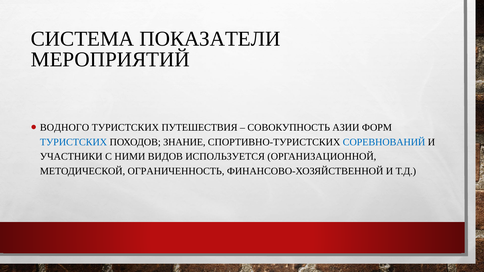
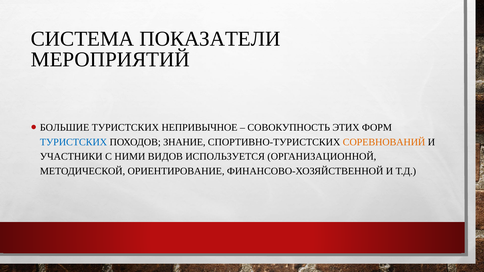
ВОДНОГО: ВОДНОГО -> БОЛЬШИЕ (65, 128)
ПУТЕШЕСТВИЯ: ПУТЕШЕСТВИЯ -> НЕПРИВЫЧНОЕ (199, 128)
АЗИИ: АЗИИ -> ЭТИХ (346, 128)
СОРЕВНОВАНИЙ colour: blue -> orange (384, 142)
ОГРАНИЧЕННОСТЬ: ОГРАНИЧЕННОСТЬ -> ОРИЕНТИРОВАНИЕ (176, 171)
